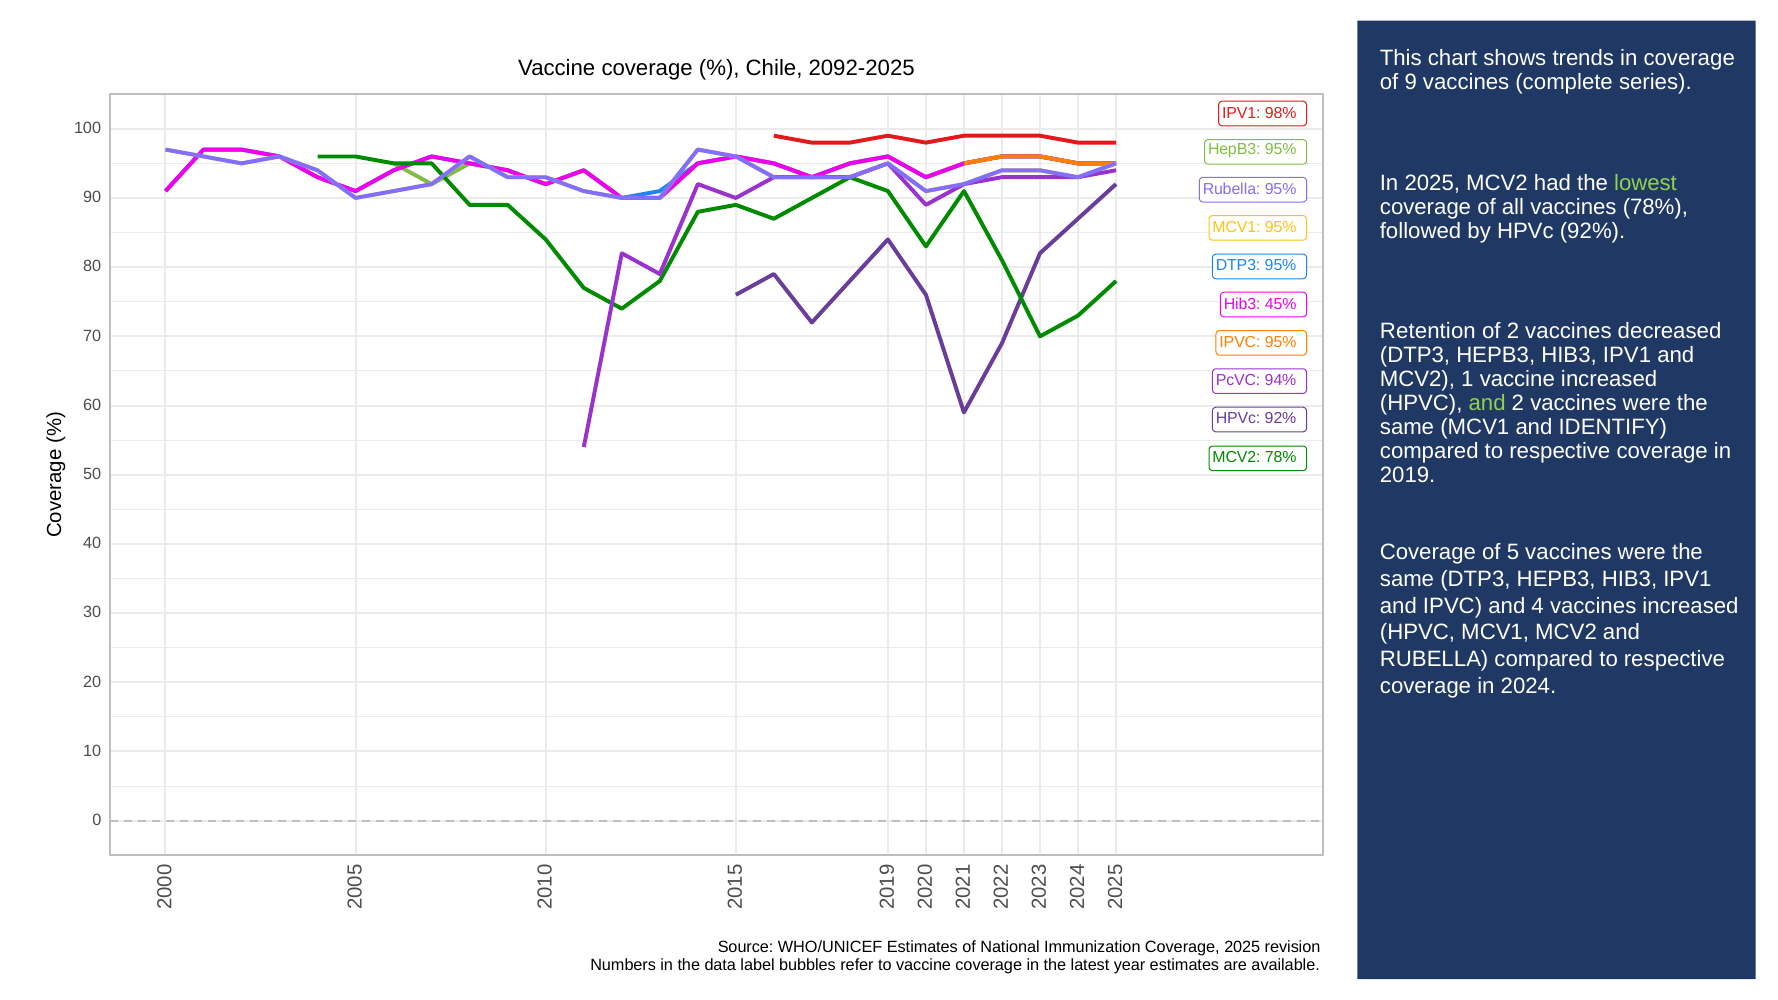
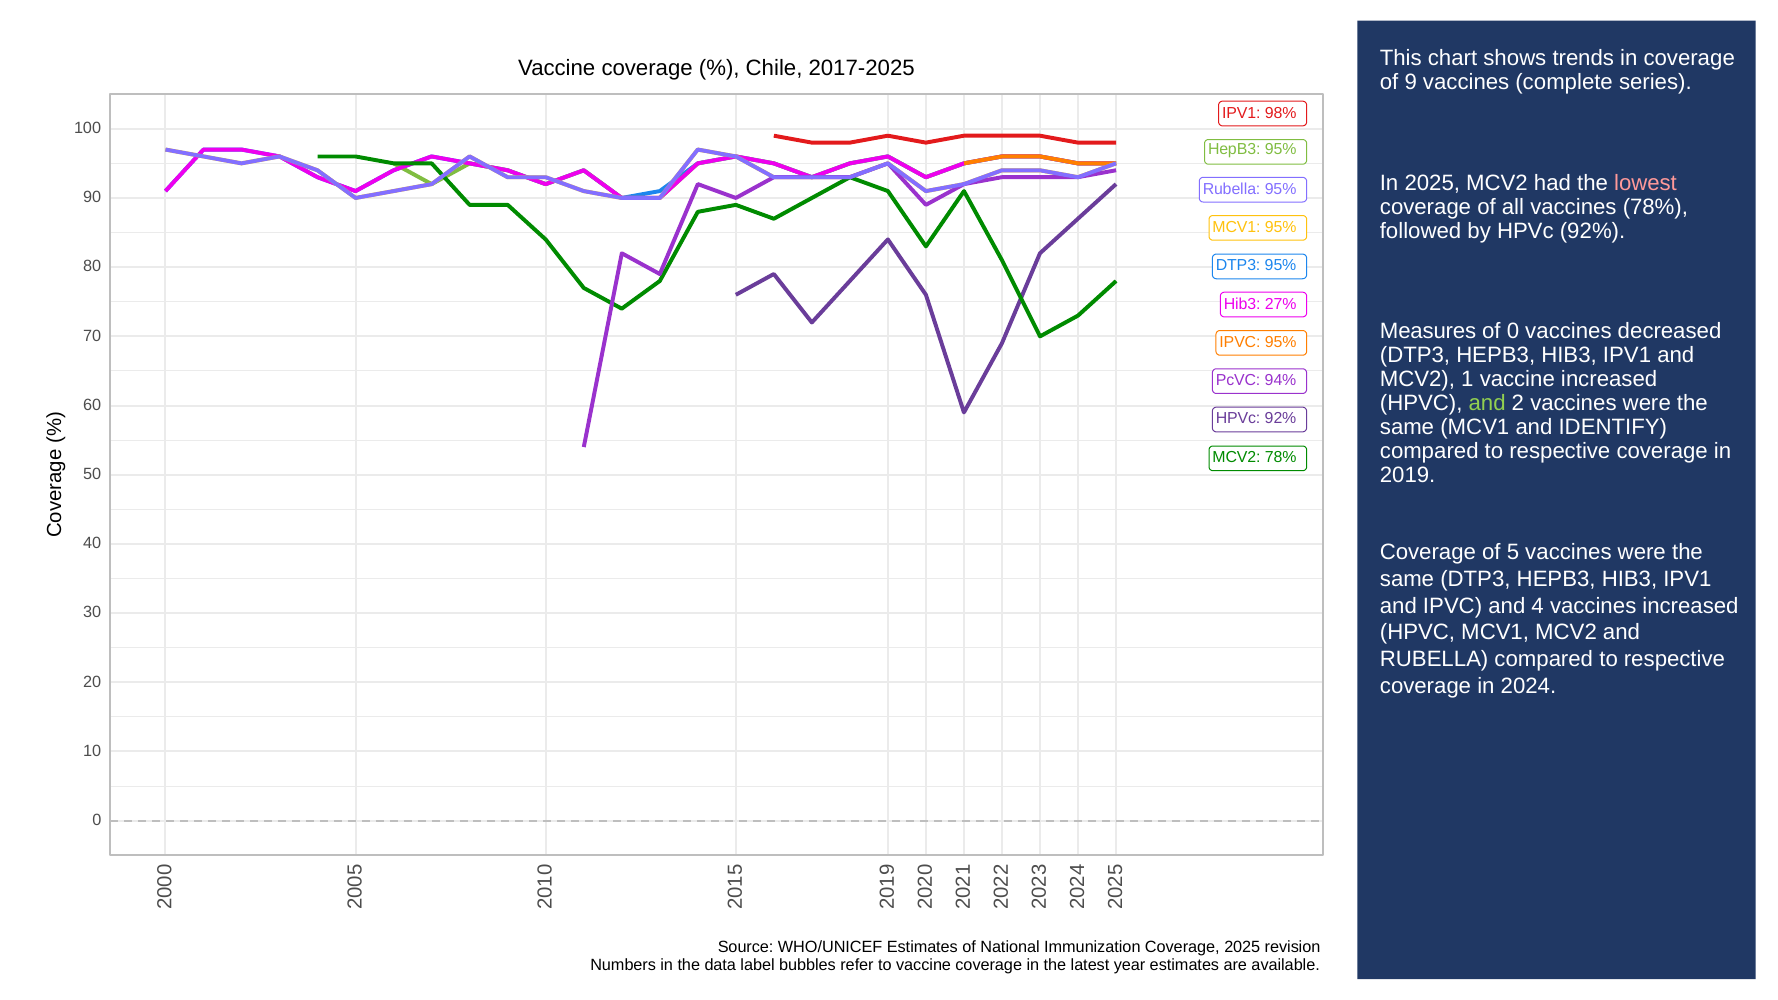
2092-2025: 2092-2025 -> 2017-2025 (862, 68)
lowest colour: light green -> pink (1646, 183)
45%: 45% -> 27% (1281, 304)
Retention: Retention -> Measures (1428, 331)
of 2: 2 -> 0 (1513, 331)
